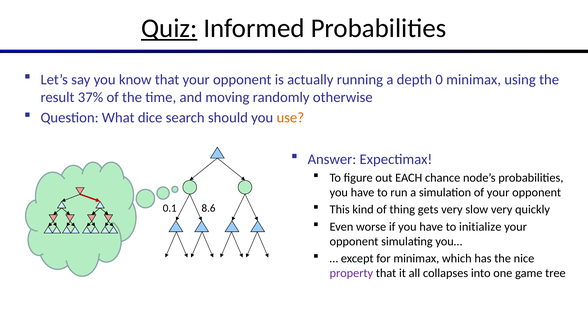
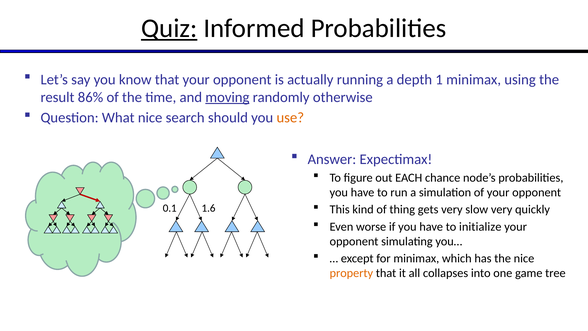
0: 0 -> 1 (439, 79)
37%: 37% -> 86% (91, 97)
moving underline: none -> present (227, 97)
What dice: dice -> nice (150, 118)
8.6: 8.6 -> 1.6 (209, 208)
property colour: purple -> orange (351, 273)
